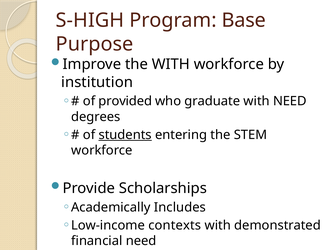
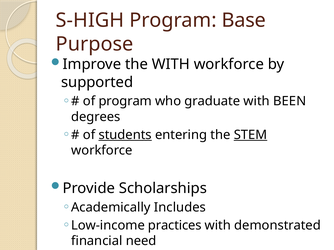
institution: institution -> supported (97, 82)
of provided: provided -> program (125, 101)
with NEED: NEED -> BEEN (290, 101)
STEM underline: none -> present (250, 135)
contexts: contexts -> practices (175, 226)
